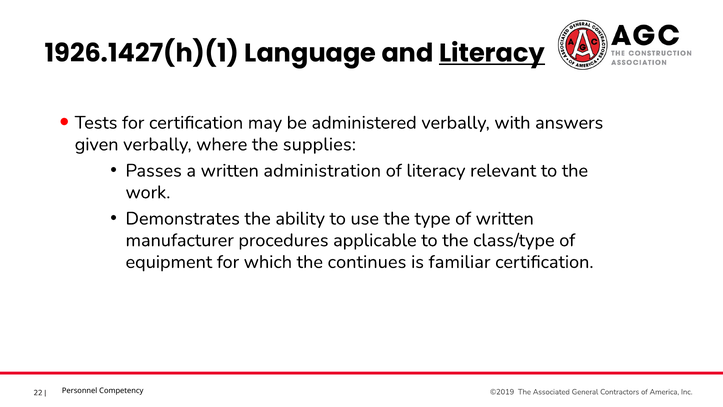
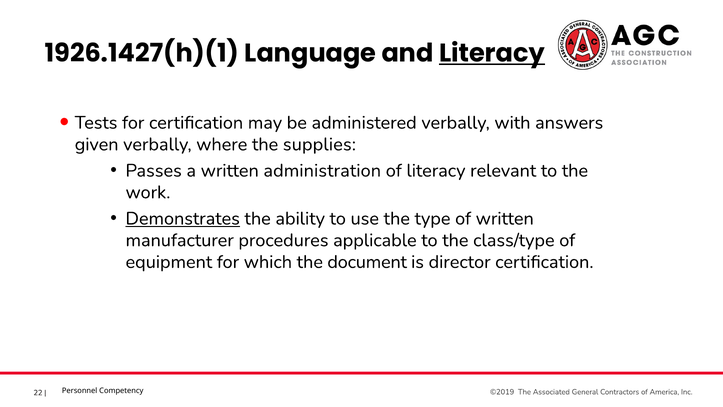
Demonstrates underline: none -> present (183, 218)
continues: continues -> document (367, 262)
familiar: familiar -> director (460, 262)
